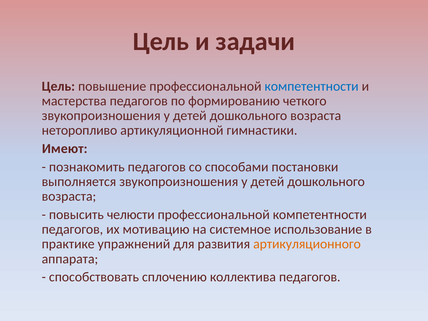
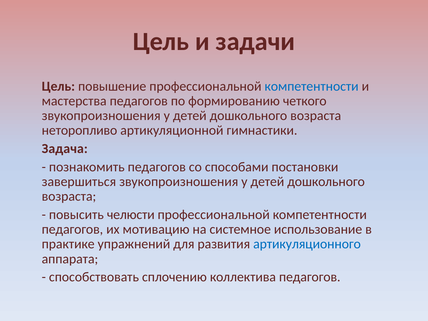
Имеют: Имеют -> Задача (65, 149)
выполняется: выполняется -> завершиться (79, 182)
артикуляционного colour: orange -> blue (307, 244)
